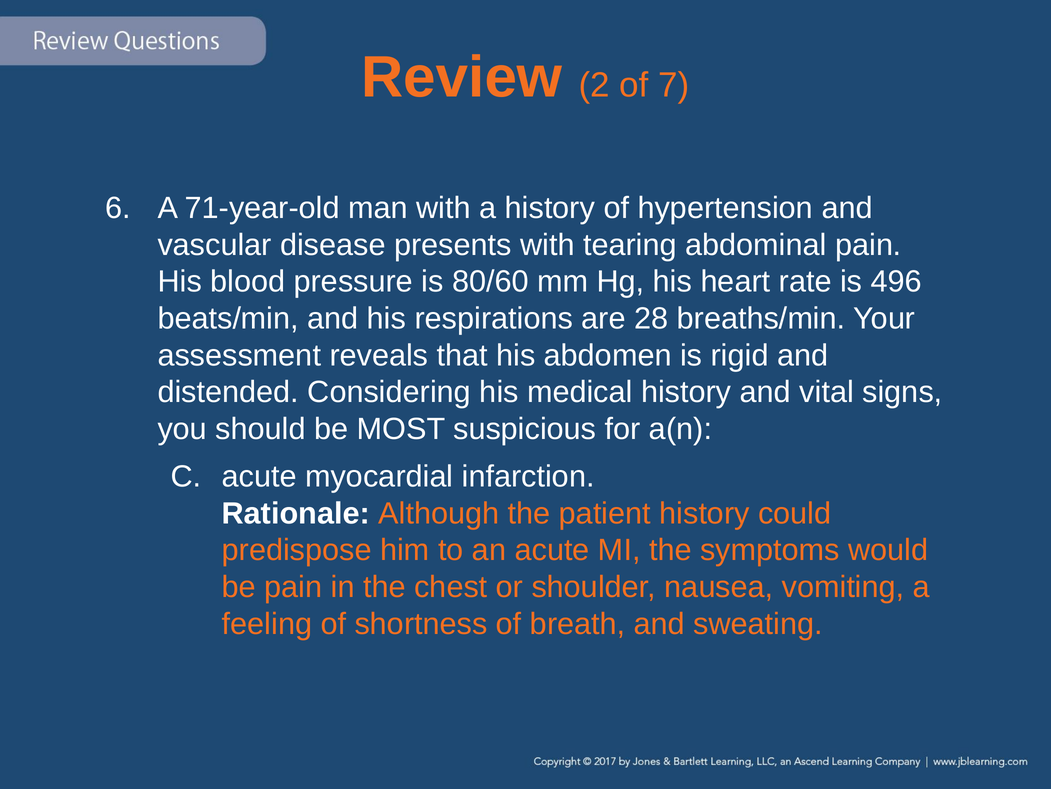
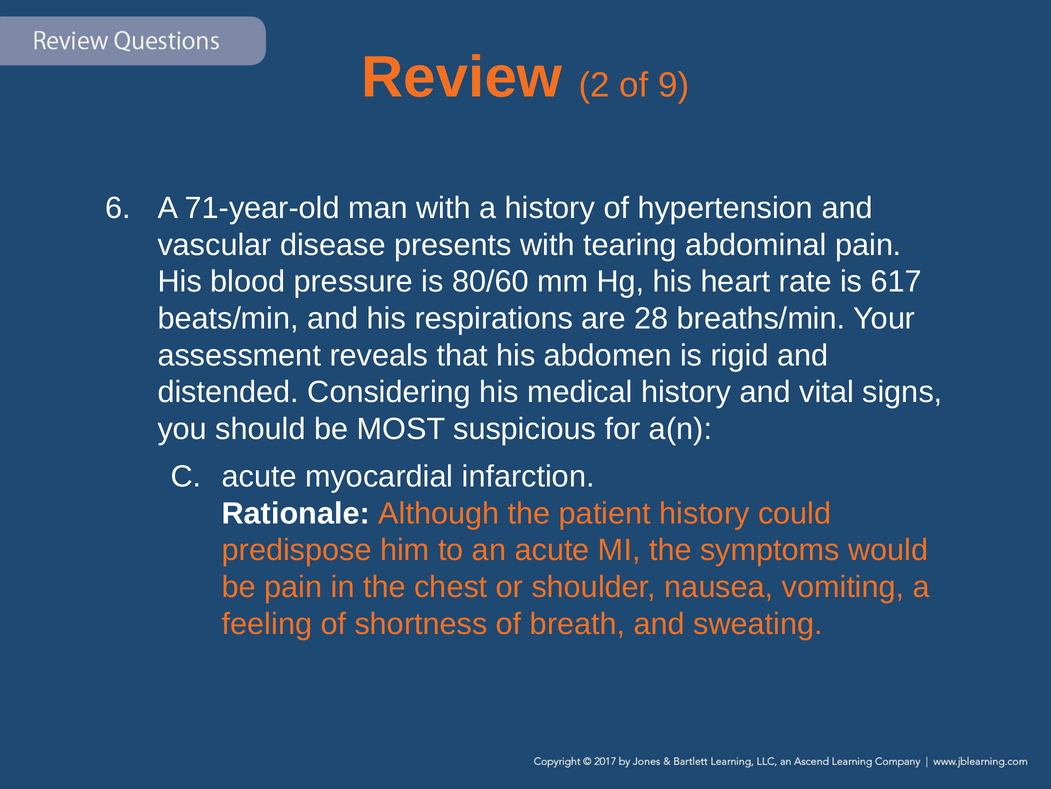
7: 7 -> 9 (674, 85)
496: 496 -> 617 (896, 282)
